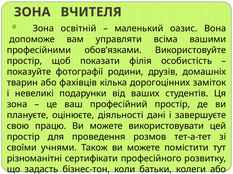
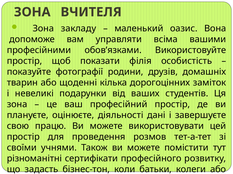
освітній: освітній -> закладу (79, 29)
фахівців: фахівців -> щоденні (78, 83)
